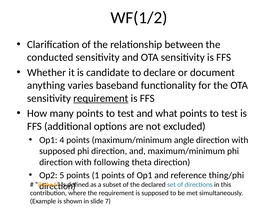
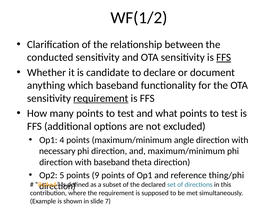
FFS underline: none -> present (224, 58)
varies: varies -> which (81, 86)
supposed: supposed -> necessary (57, 151)
with following: following -> baseband (112, 163)
1: 1 -> 9 (96, 176)
